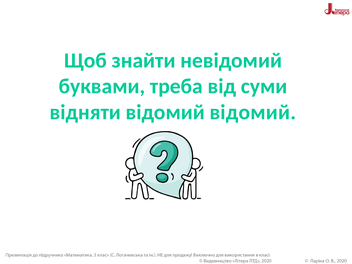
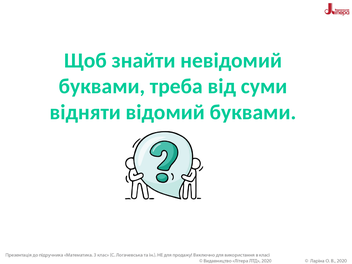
відомий відомий: відомий -> буквами (253, 112)
